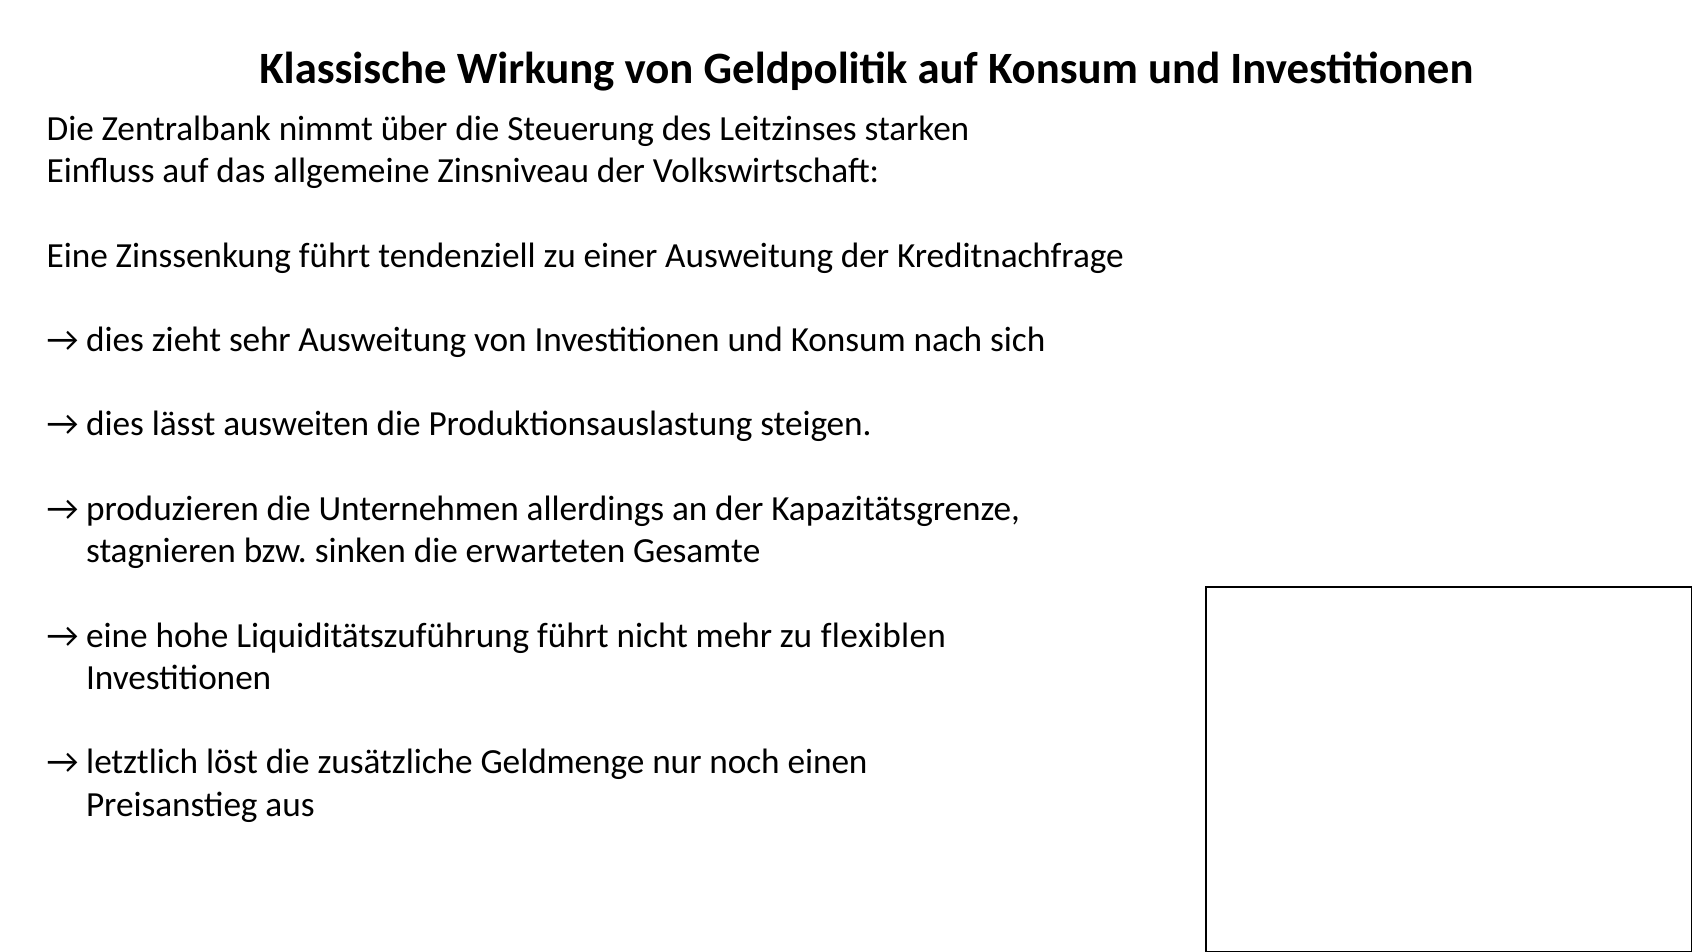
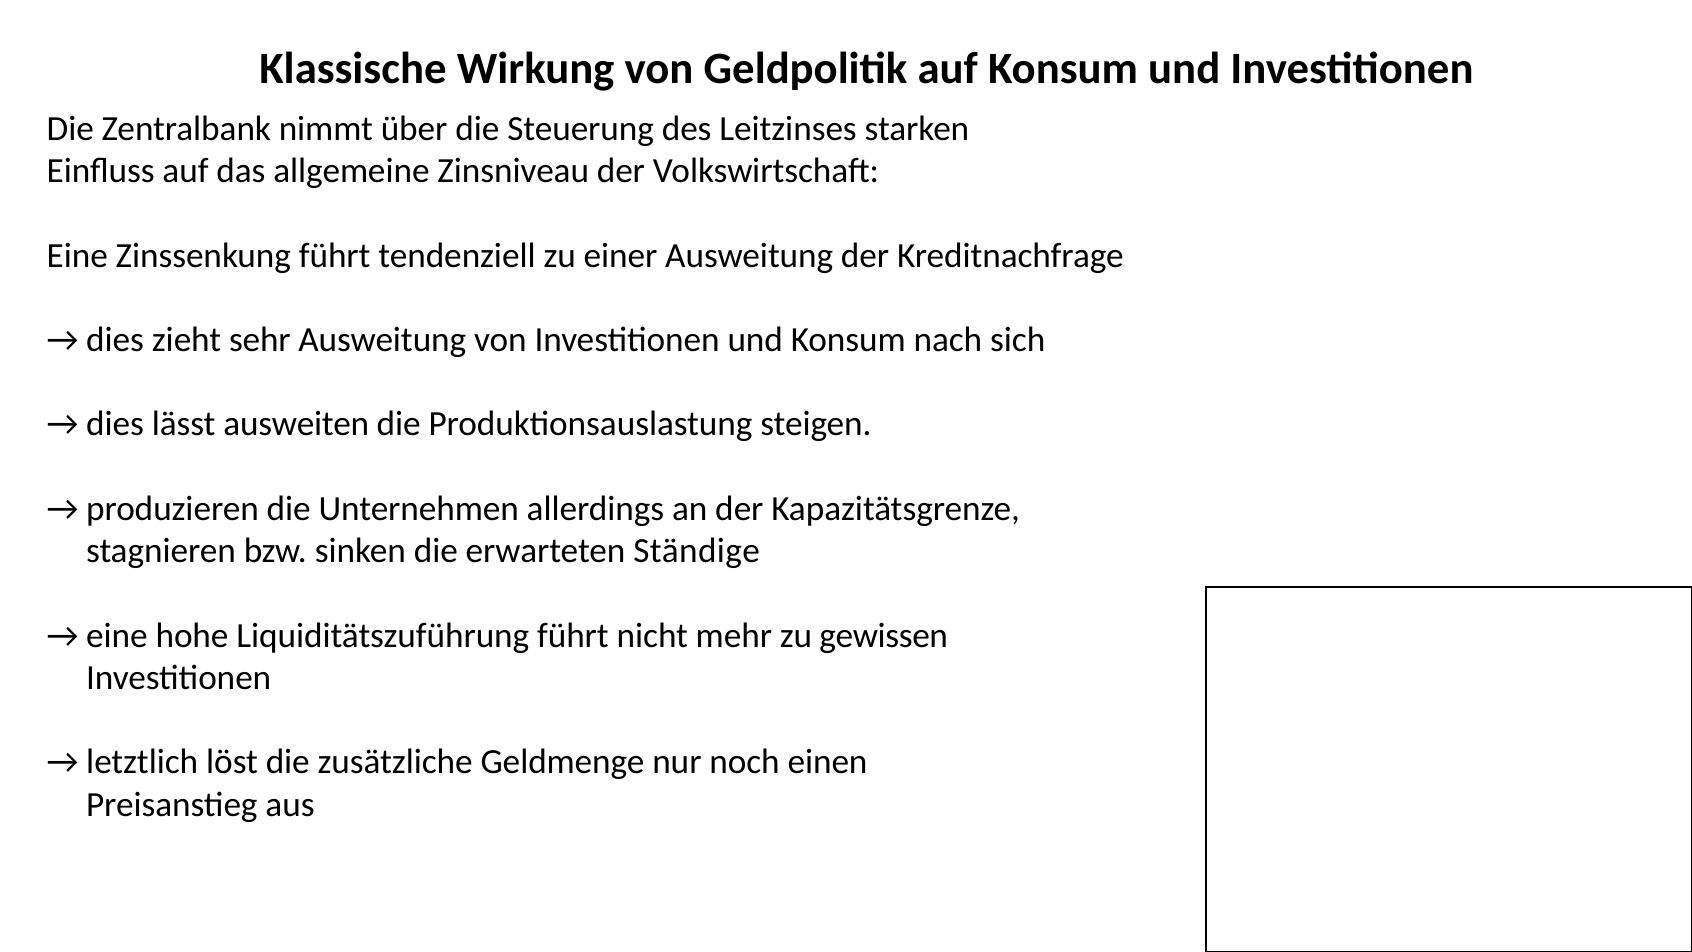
Gesamte: Gesamte -> Ständige (697, 551)
flexiblen: flexiblen -> gewissen (884, 635)
